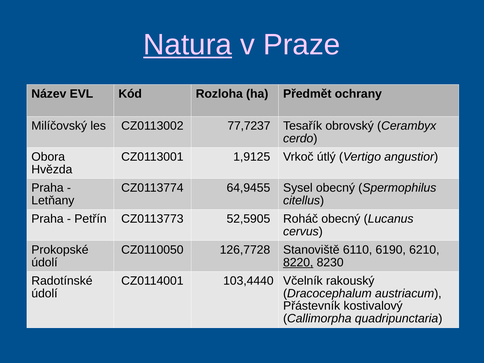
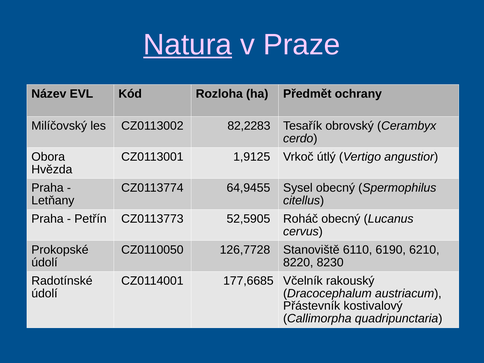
77,7237: 77,7237 -> 82,2283 (249, 126)
8220 underline: present -> none (298, 262)
103,4440: 103,4440 -> 177,6685 (248, 281)
